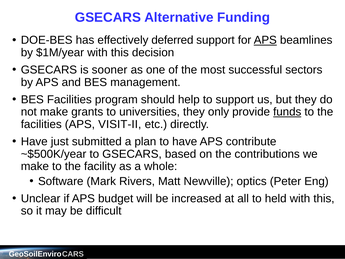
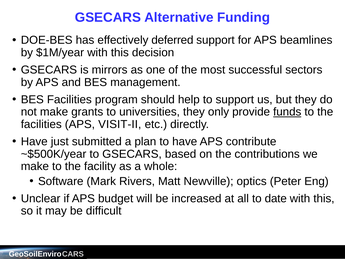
APS underline: present -> none (265, 40)
sooner: sooner -> mirrors (110, 70)
held: held -> date (276, 198)
